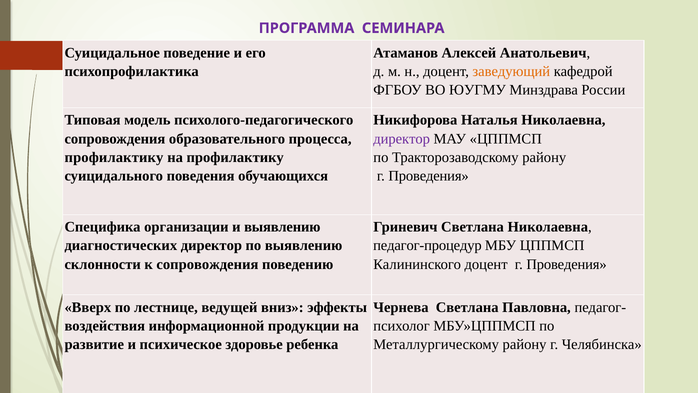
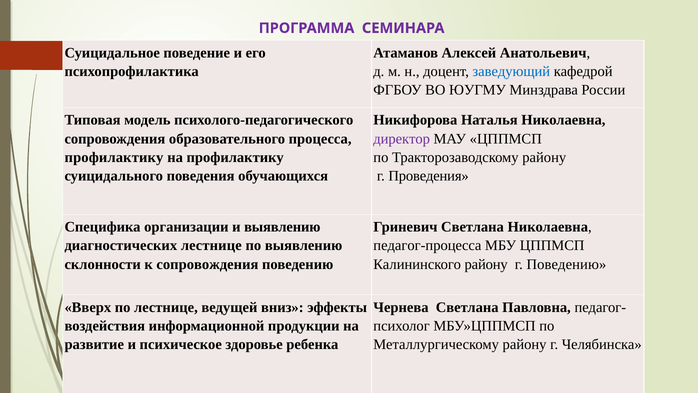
заведующий colour: orange -> blue (511, 71)
диагностических директор: директор -> лестнице (211, 245)
педагог-процедур: педагог-процедур -> педагог-процесса (427, 245)
Калининского доцент: доцент -> району (486, 264)
Проведения: Проведения -> Поведению (566, 264)
